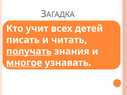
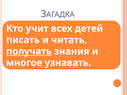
многое underline: present -> none (24, 63)
